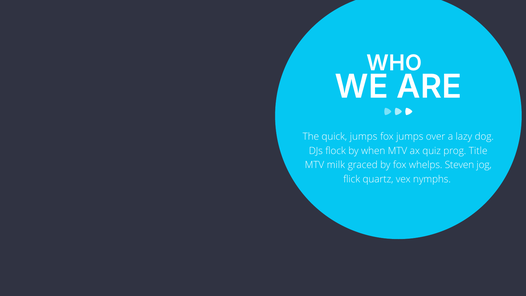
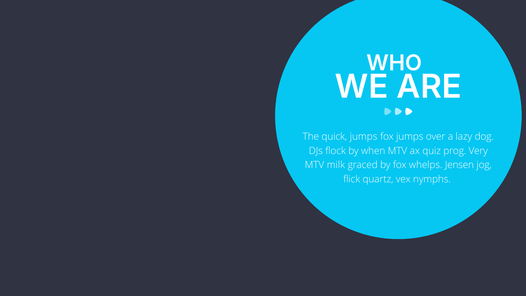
Title: Title -> Very (478, 151)
Steven: Steven -> Jensen (459, 165)
